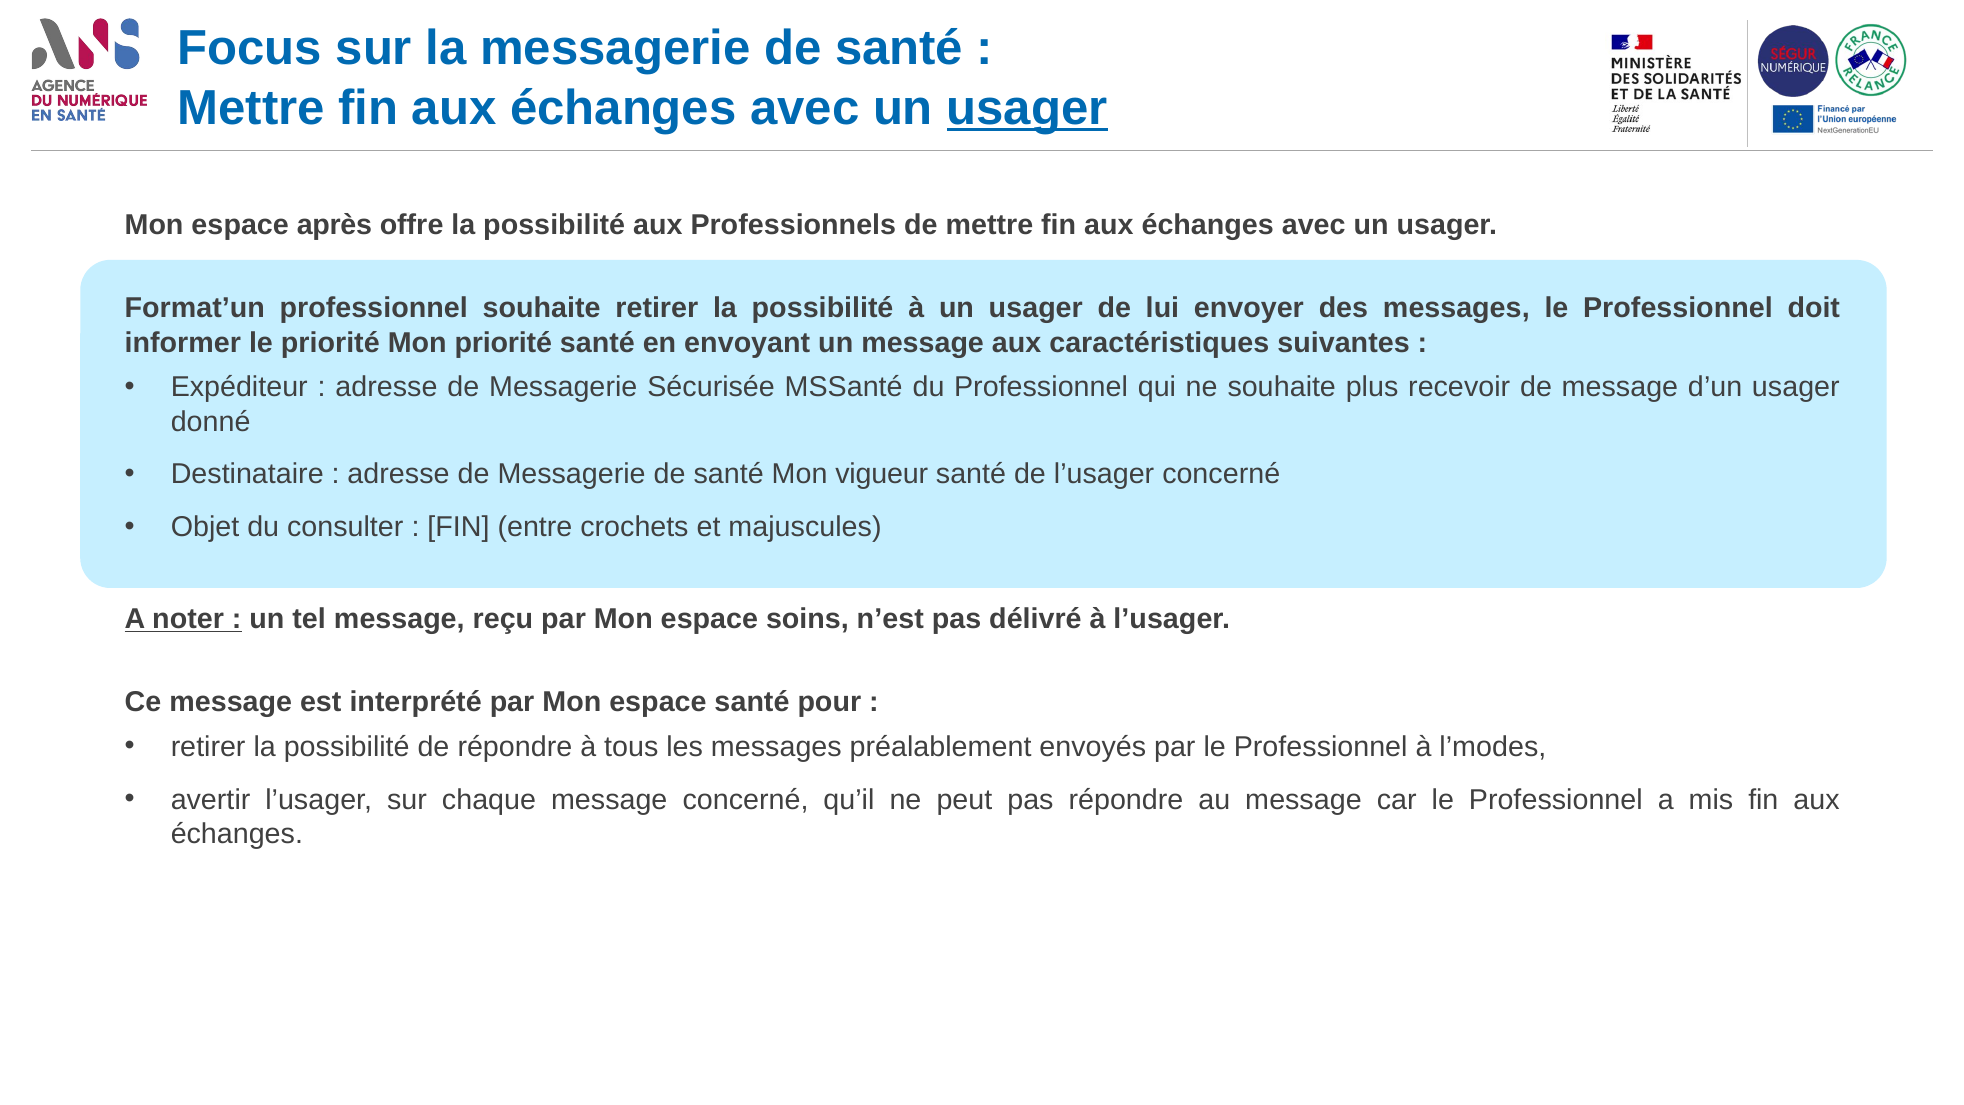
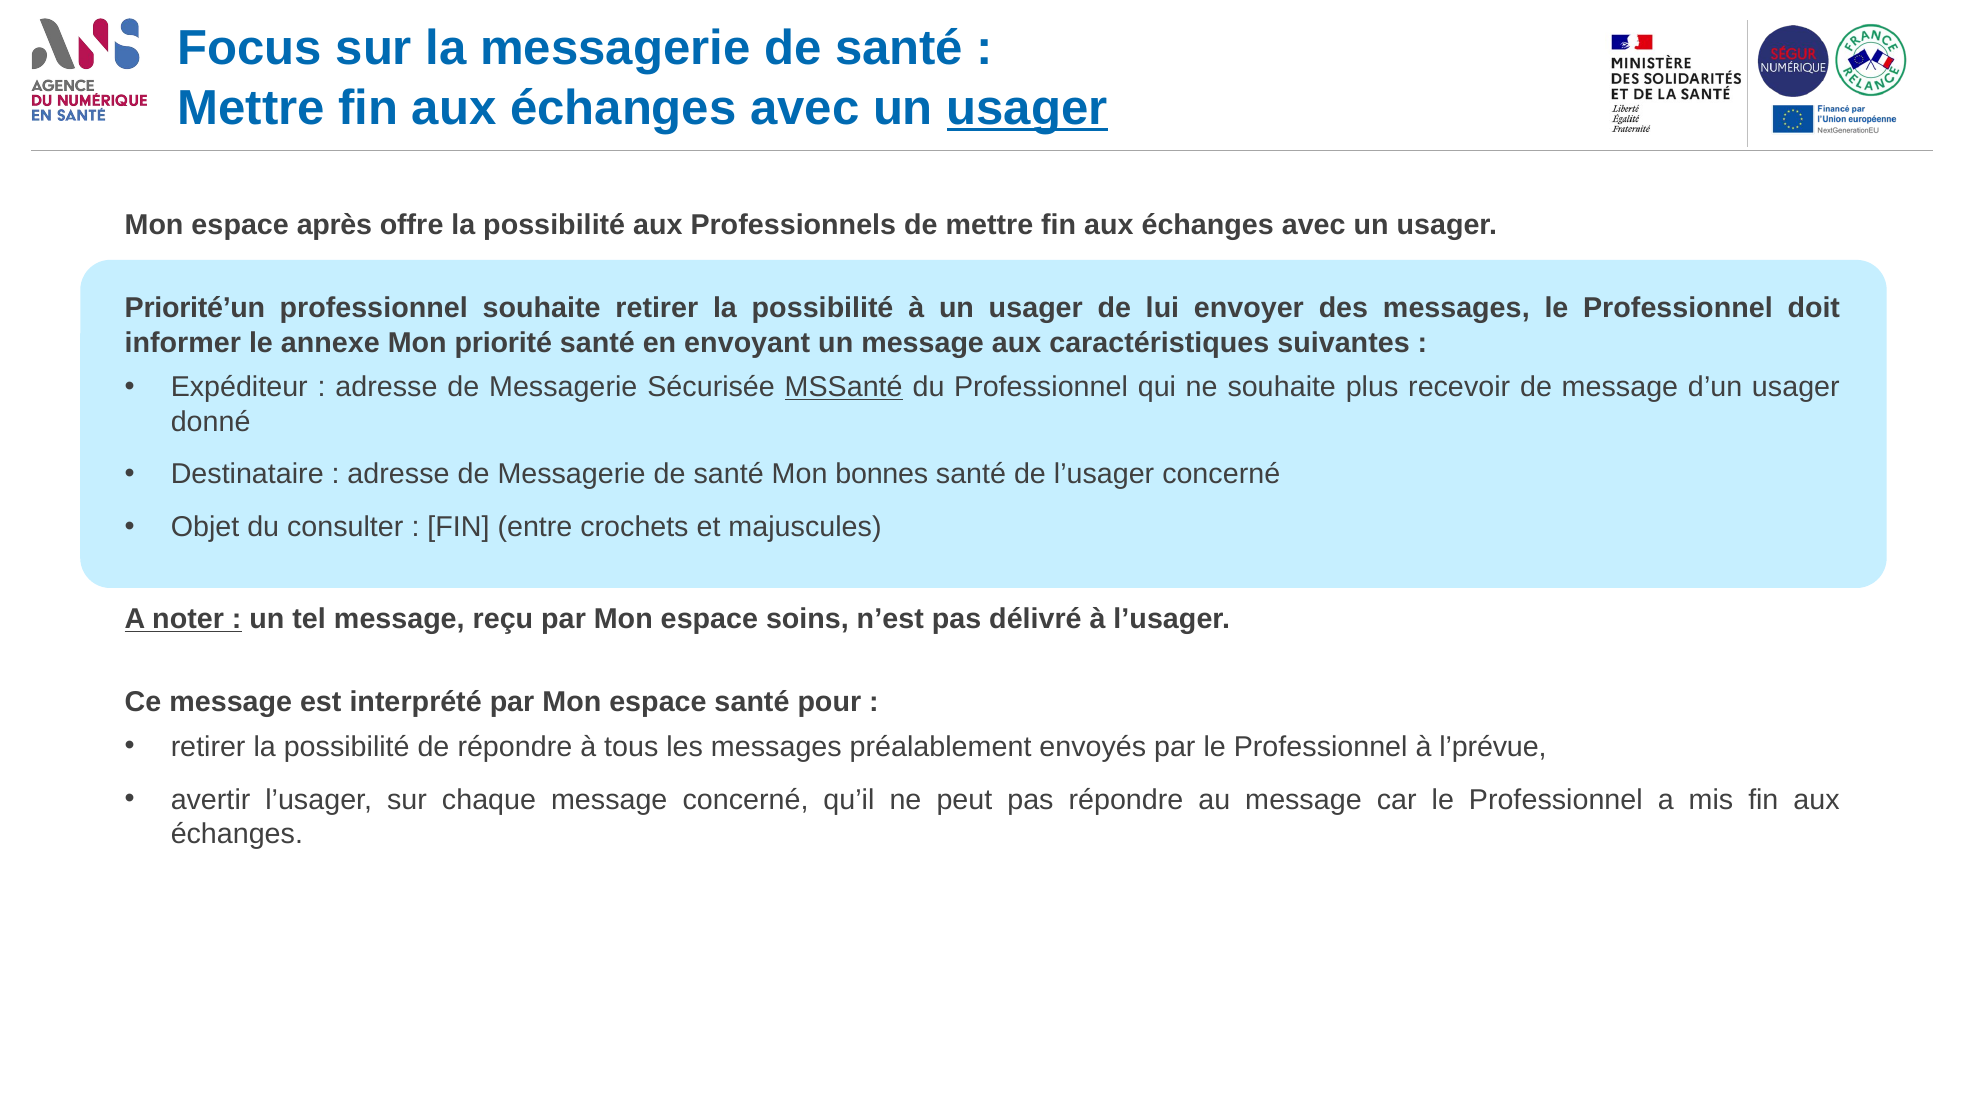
Format’un: Format’un -> Priorité’un (195, 308)
le priorité: priorité -> annexe (330, 343)
MSSanté underline: none -> present (844, 387)
vigueur: vigueur -> bonnes (882, 474)
l’modes: l’modes -> l’prévue (1493, 747)
